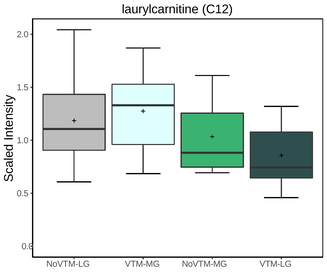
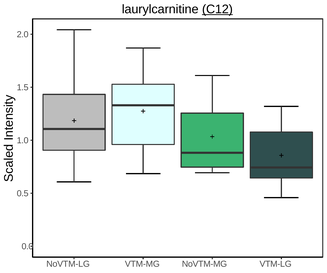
C12 underline: none -> present (217, 9)
